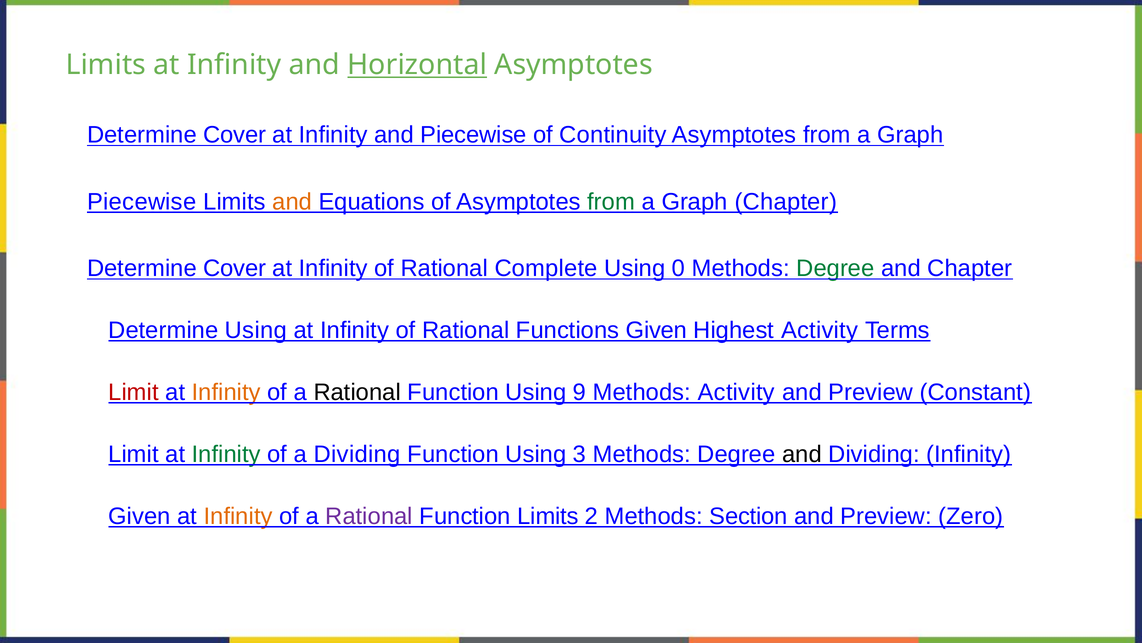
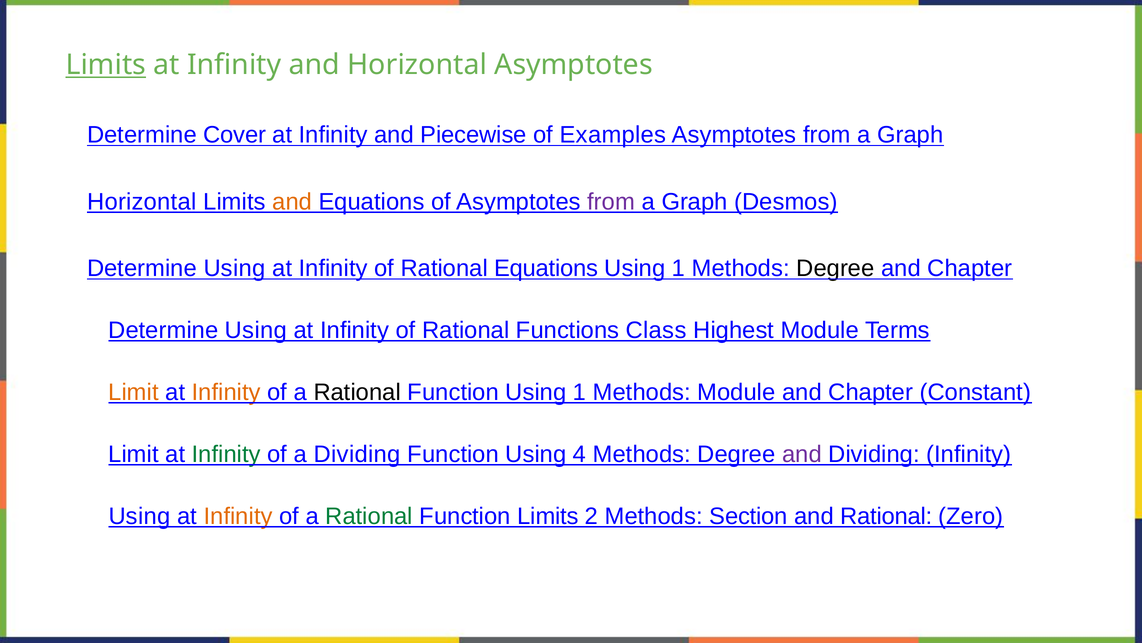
Limits underline: none -> present (106, 65)
Horizontal underline: present -> none (417, 65)
Continuity: Continuity -> Examples (613, 135)
Piecewise: Piecewise -> Horizontal (142, 202)
from colour: green -> purple (611, 202)
Graph Chapter: Chapter -> Desmos (786, 202)
Cover: Cover -> Using (234, 268)
Rational Complete: Complete -> Equations (546, 268)
0: 0 -> 1 (679, 268)
Degree colour: green -> black (835, 268)
Functions Given: Given -> Class (656, 330)
Highest Activity: Activity -> Module (820, 330)
Limit colour: red -> orange (134, 392)
Function Using 9: 9 -> 1 (580, 392)
Methods Activity: Activity -> Module (736, 392)
Preview: Preview -> Chapter (871, 392)
3: 3 -> 4 (580, 454)
and colour: black -> purple (802, 454)
Given: Given -> Using (139, 516)
Rational colour: purple -> green (369, 516)
Preview: Preview -> Rational (886, 516)
